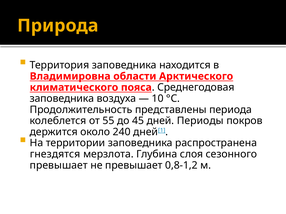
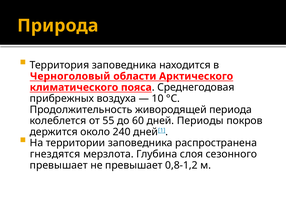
Владимировна: Владимировна -> Черноголовый (70, 76)
заповедника: заповедника -> прибрежных (62, 99)
представлены: представлены -> живородящей (171, 110)
45: 45 -> 60 (138, 121)
